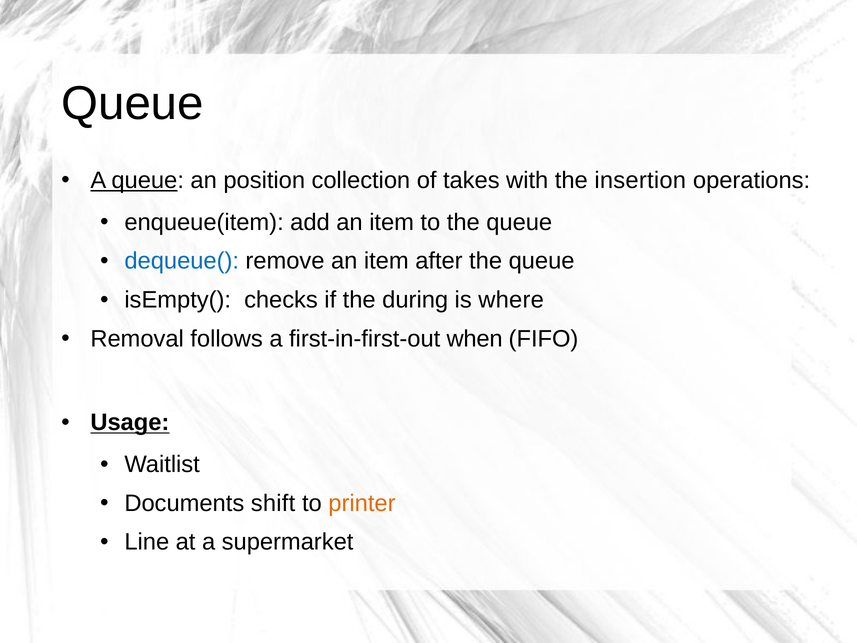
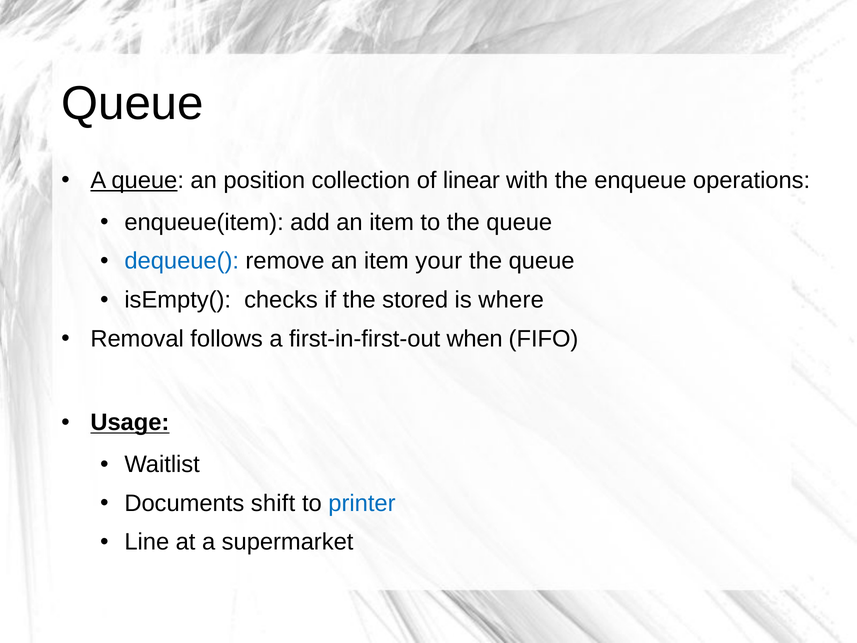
takes: takes -> linear (471, 180)
insertion: insertion -> enqueue (640, 180)
after: after -> your (439, 261)
during: during -> stored (415, 300)
printer colour: orange -> blue (362, 503)
